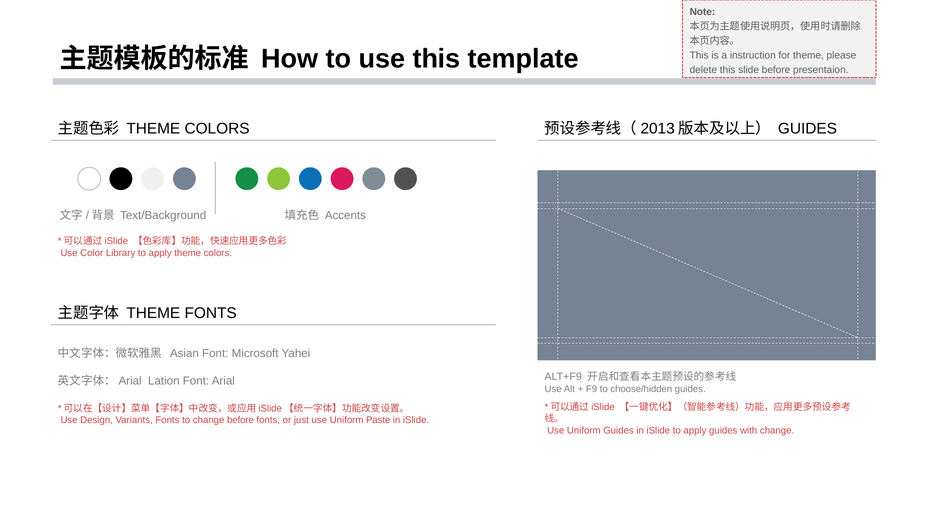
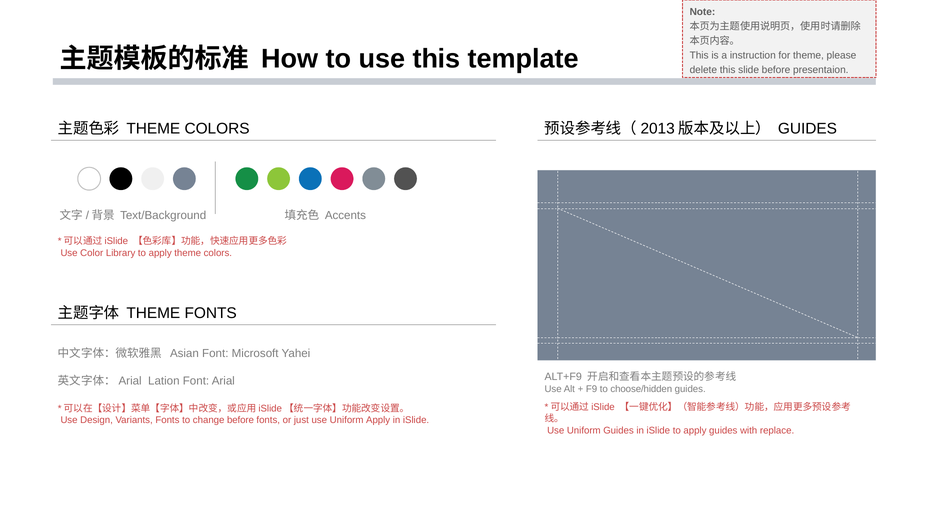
Uniform Paste: Paste -> Apply (378, 420)
with change: change -> replace (777, 431)
